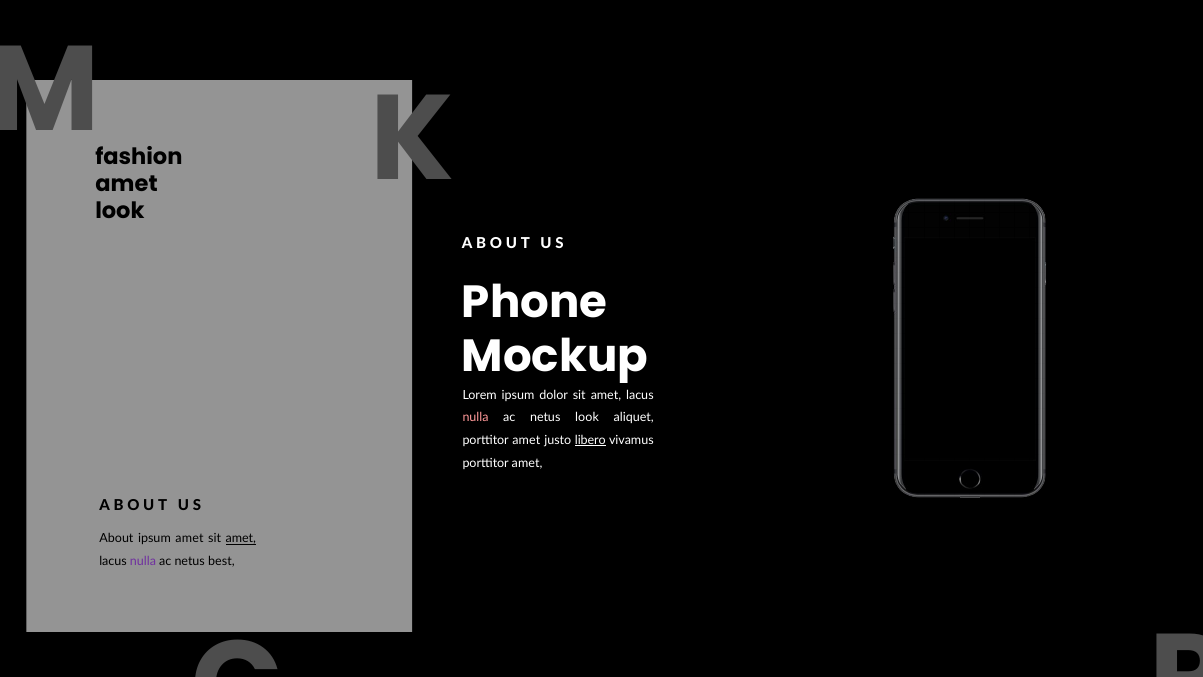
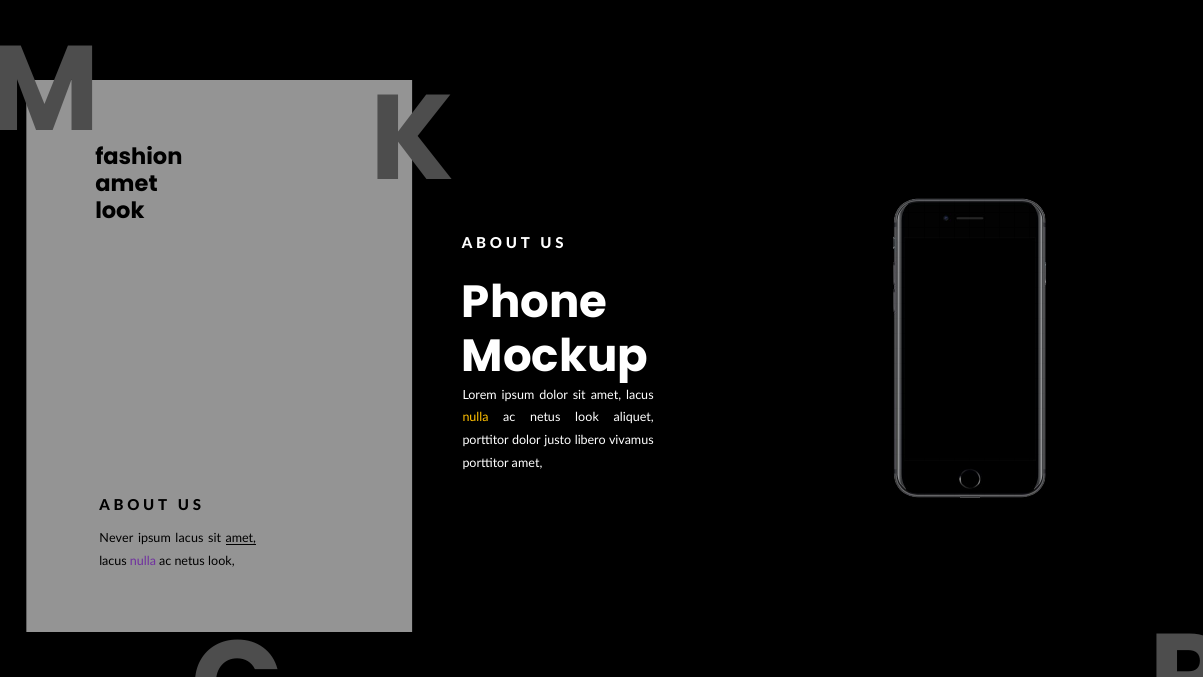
nulla colour: pink -> yellow (476, 417)
amet: amet -> dolor (526, 440)
libero underline: present -> none (590, 440)
About: About -> Never (116, 538)
ipsum amet: amet -> lacus (190, 538)
best: best -> look (221, 561)
